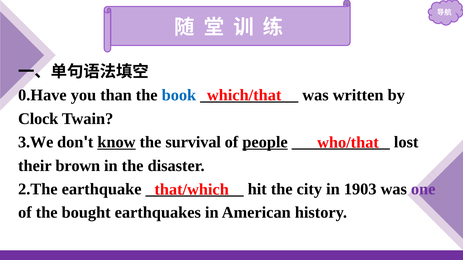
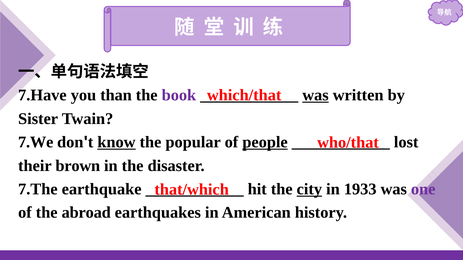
0.Have: 0.Have -> 7.Have (42, 95)
book colour: blue -> purple (179, 95)
was underline: none -> present (316, 95)
Clock: Clock -> Sister (38, 119)
3.We: 3.We -> 7.We (36, 142)
survival: survival -> popular (193, 142)
2.The: 2.The -> 7.The (38, 189)
city underline: none -> present (309, 189)
1903: 1903 -> 1933 (360, 189)
bought: bought -> abroad (86, 213)
